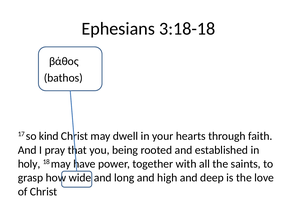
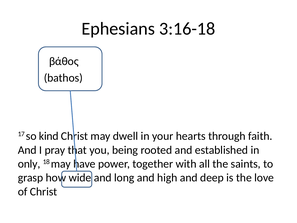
3:18-18: 3:18-18 -> 3:16-18 (187, 29)
holy: holy -> only (29, 164)
